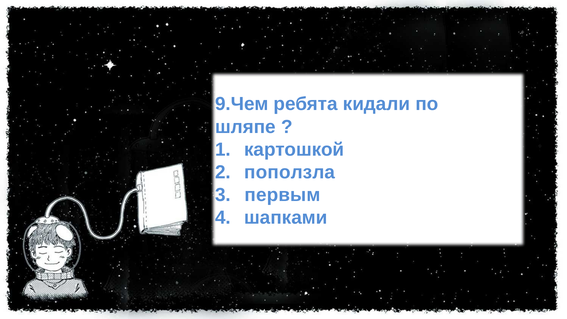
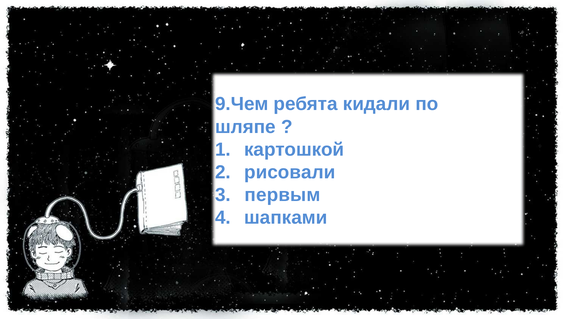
поползла: поползла -> рисовали (290, 172)
